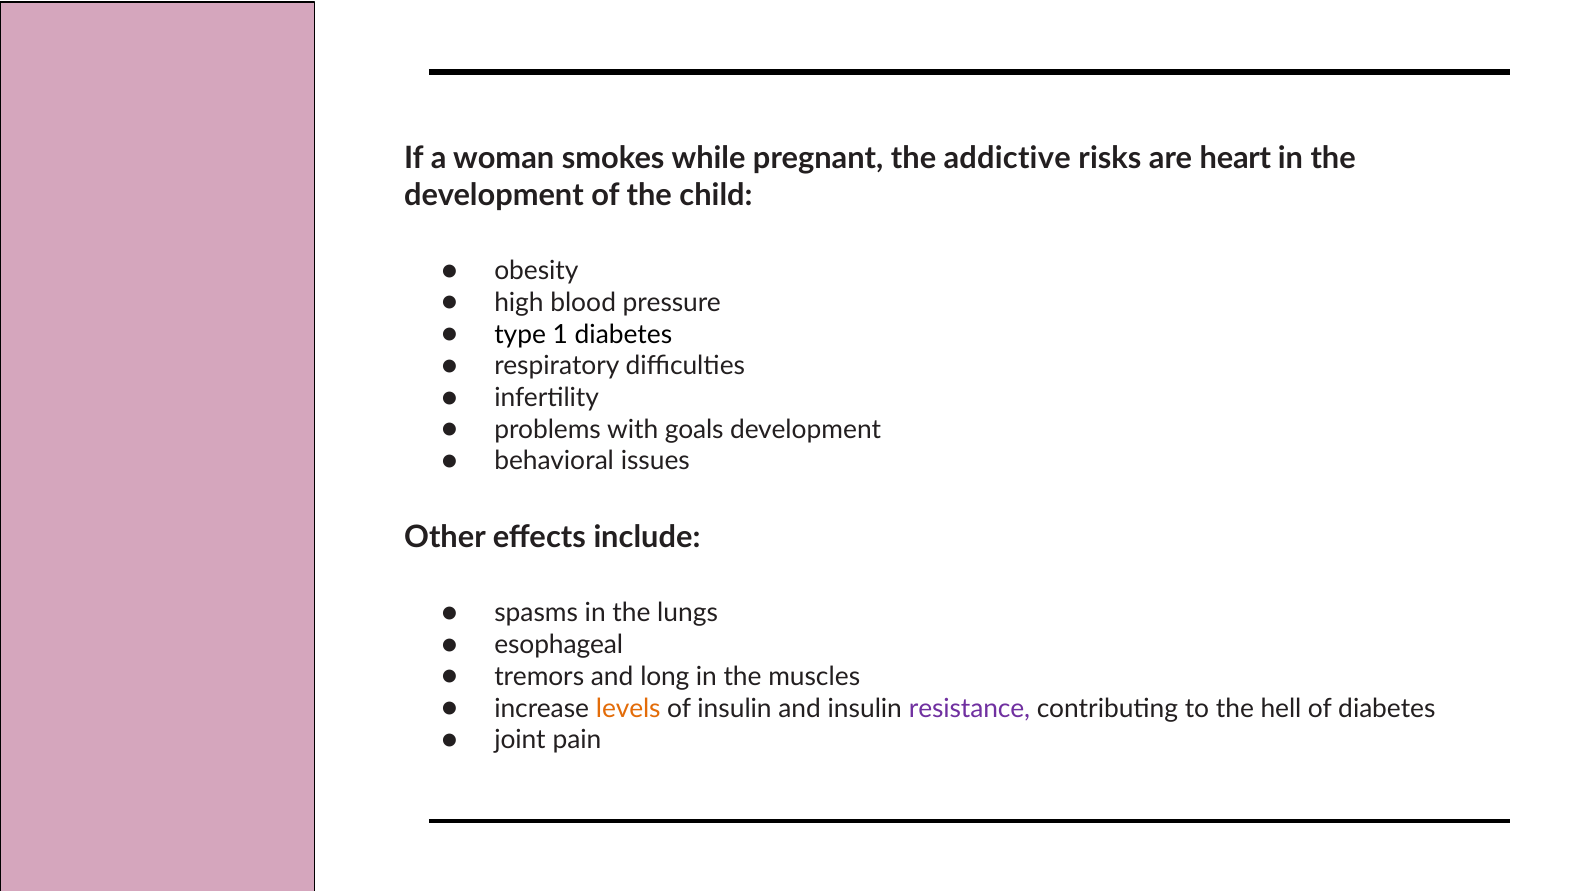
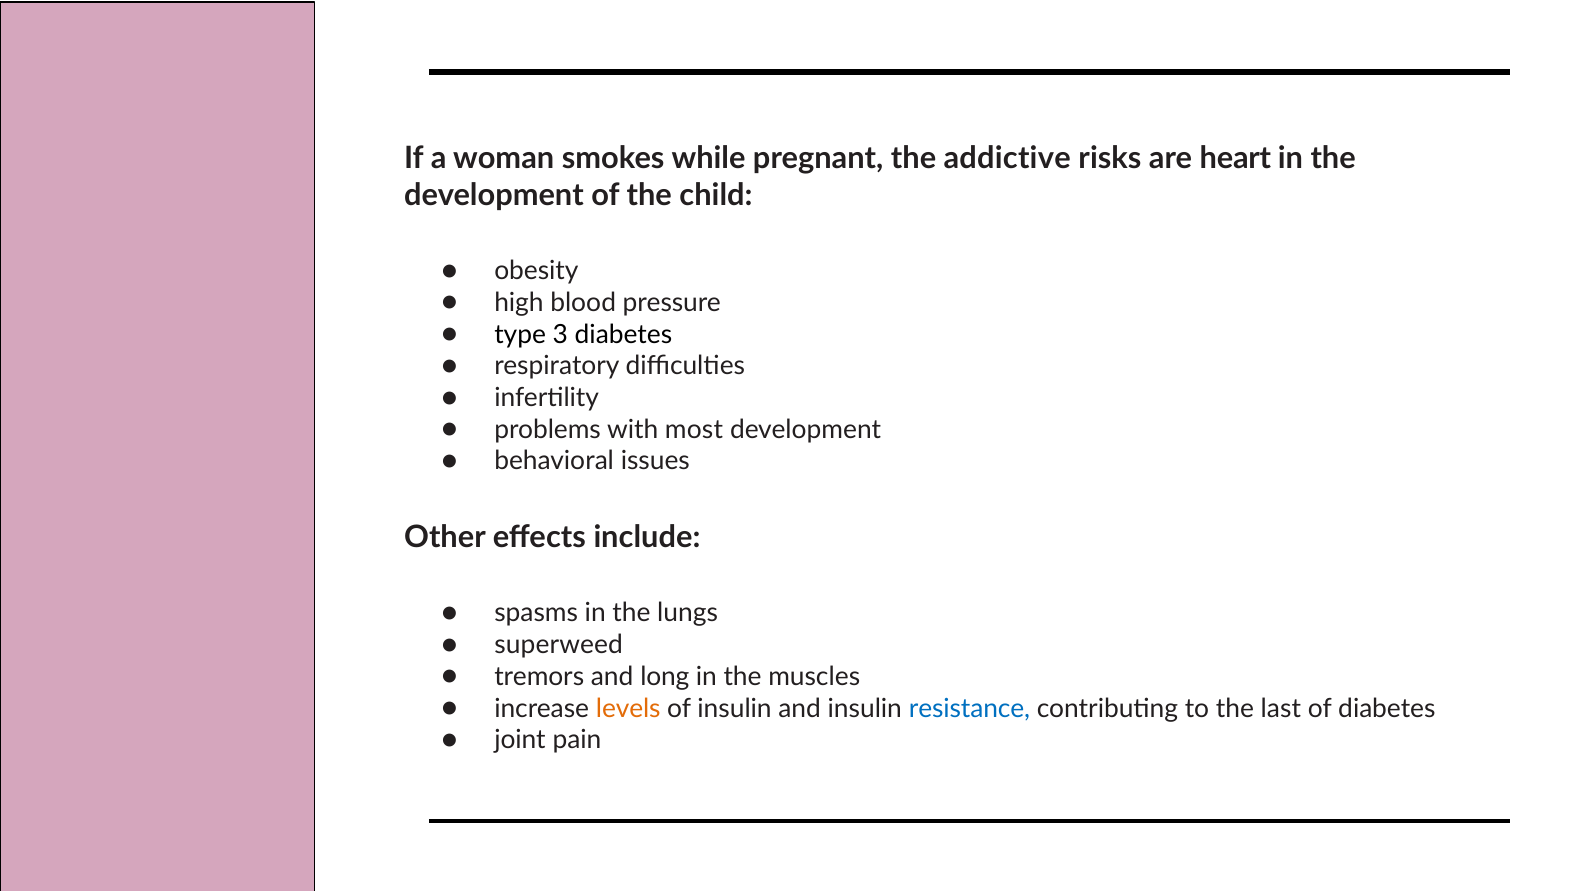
1: 1 -> 3 (560, 334)
goals: goals -> most (694, 429)
esophageal: esophageal -> superweed (559, 645)
resistance colour: purple -> blue (969, 708)
hell: hell -> last (1281, 708)
